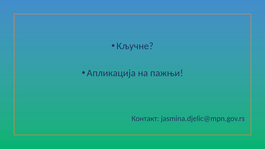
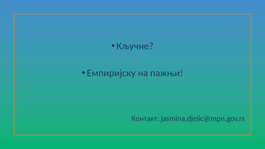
Апликација: Апликација -> Емпиријску (111, 73)
